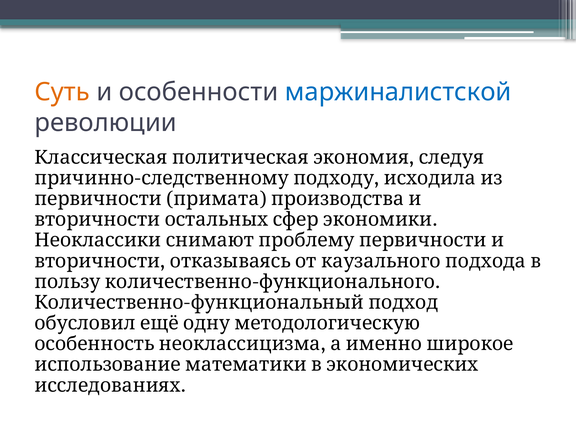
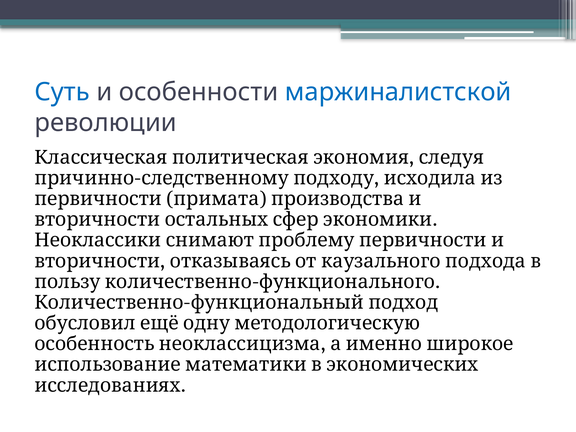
Суть colour: orange -> blue (62, 92)
